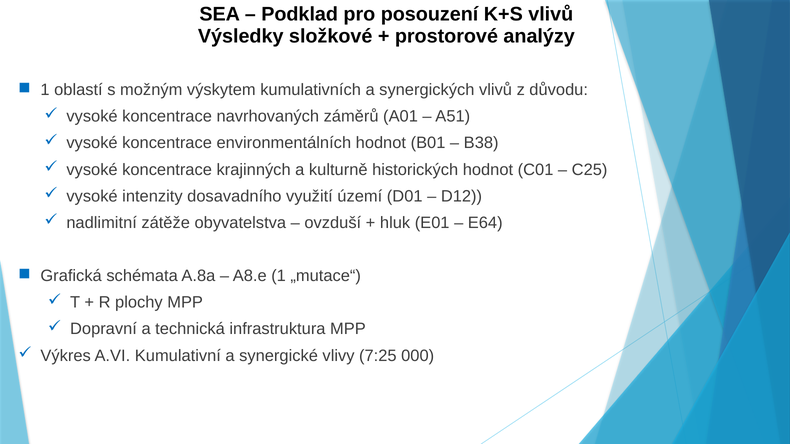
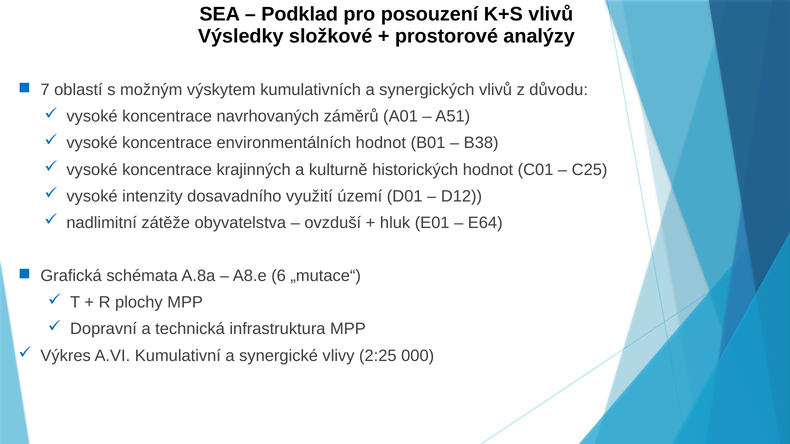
1: 1 -> 7 (45, 90)
A8.e 1: 1 -> 6 (279, 276)
7:25: 7:25 -> 2:25 (378, 356)
